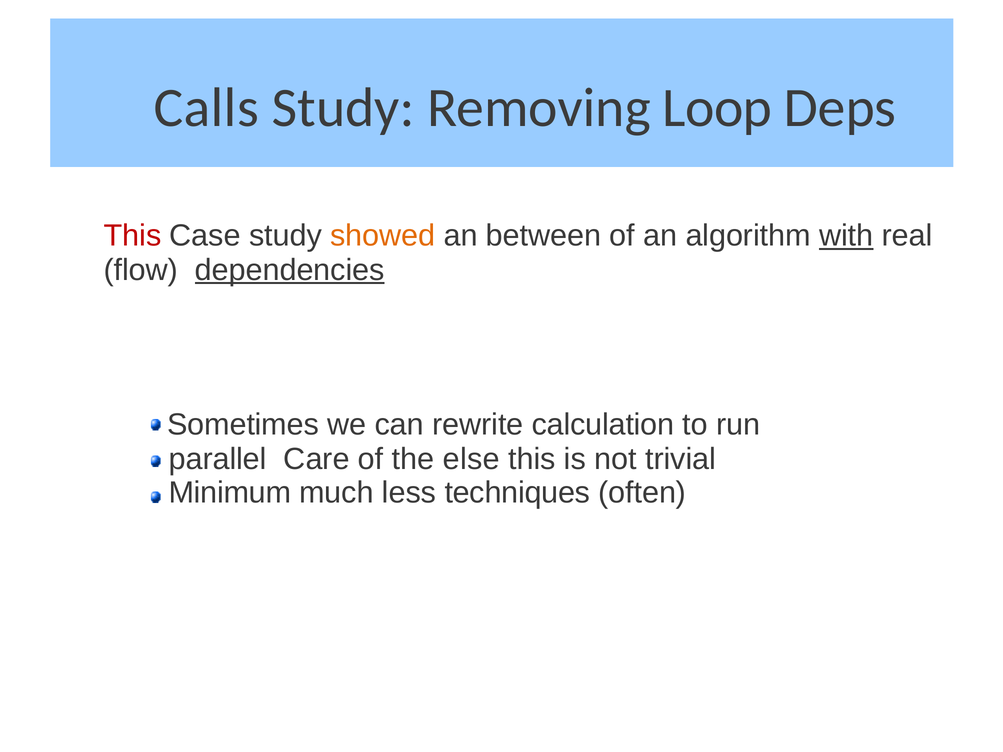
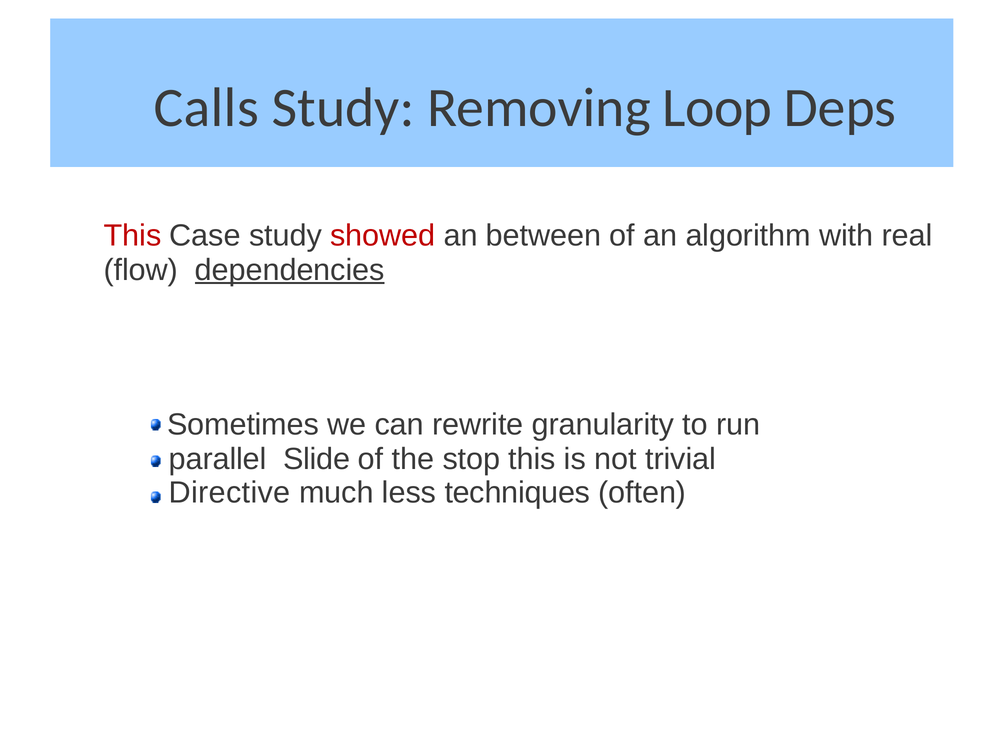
showed colour: orange -> red (383, 236)
with underline: present -> none (846, 236)
calculation: calculation -> granularity (603, 425)
Care: Care -> Slide (317, 459)
else: else -> stop (471, 459)
Minimum: Minimum -> Directive (230, 493)
